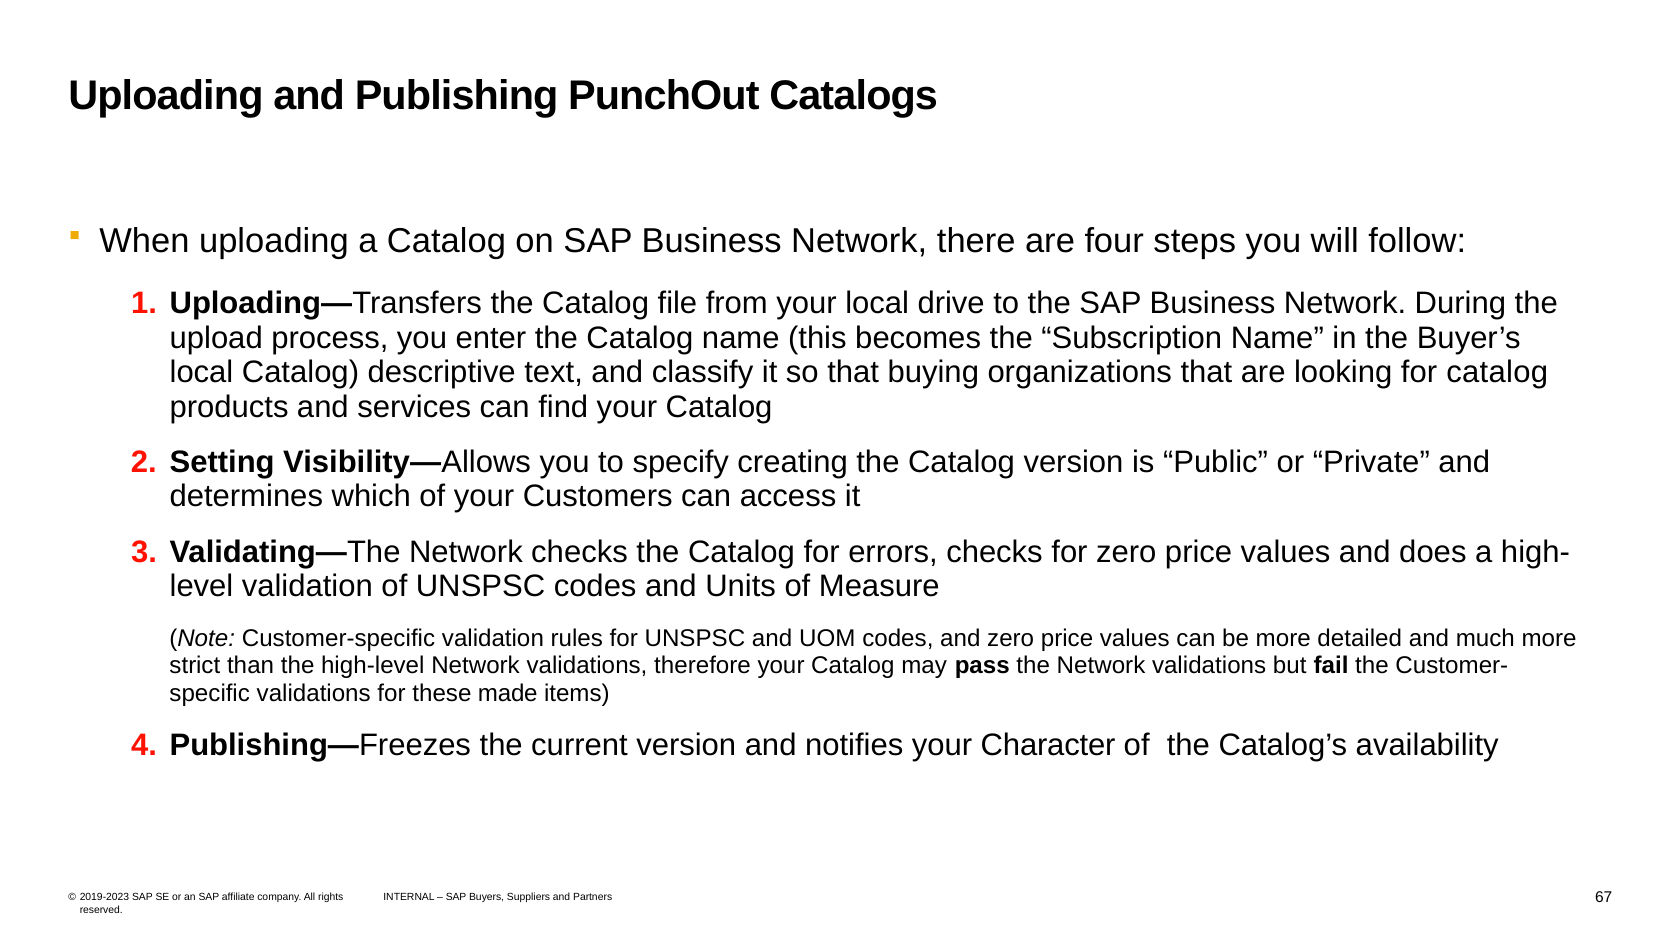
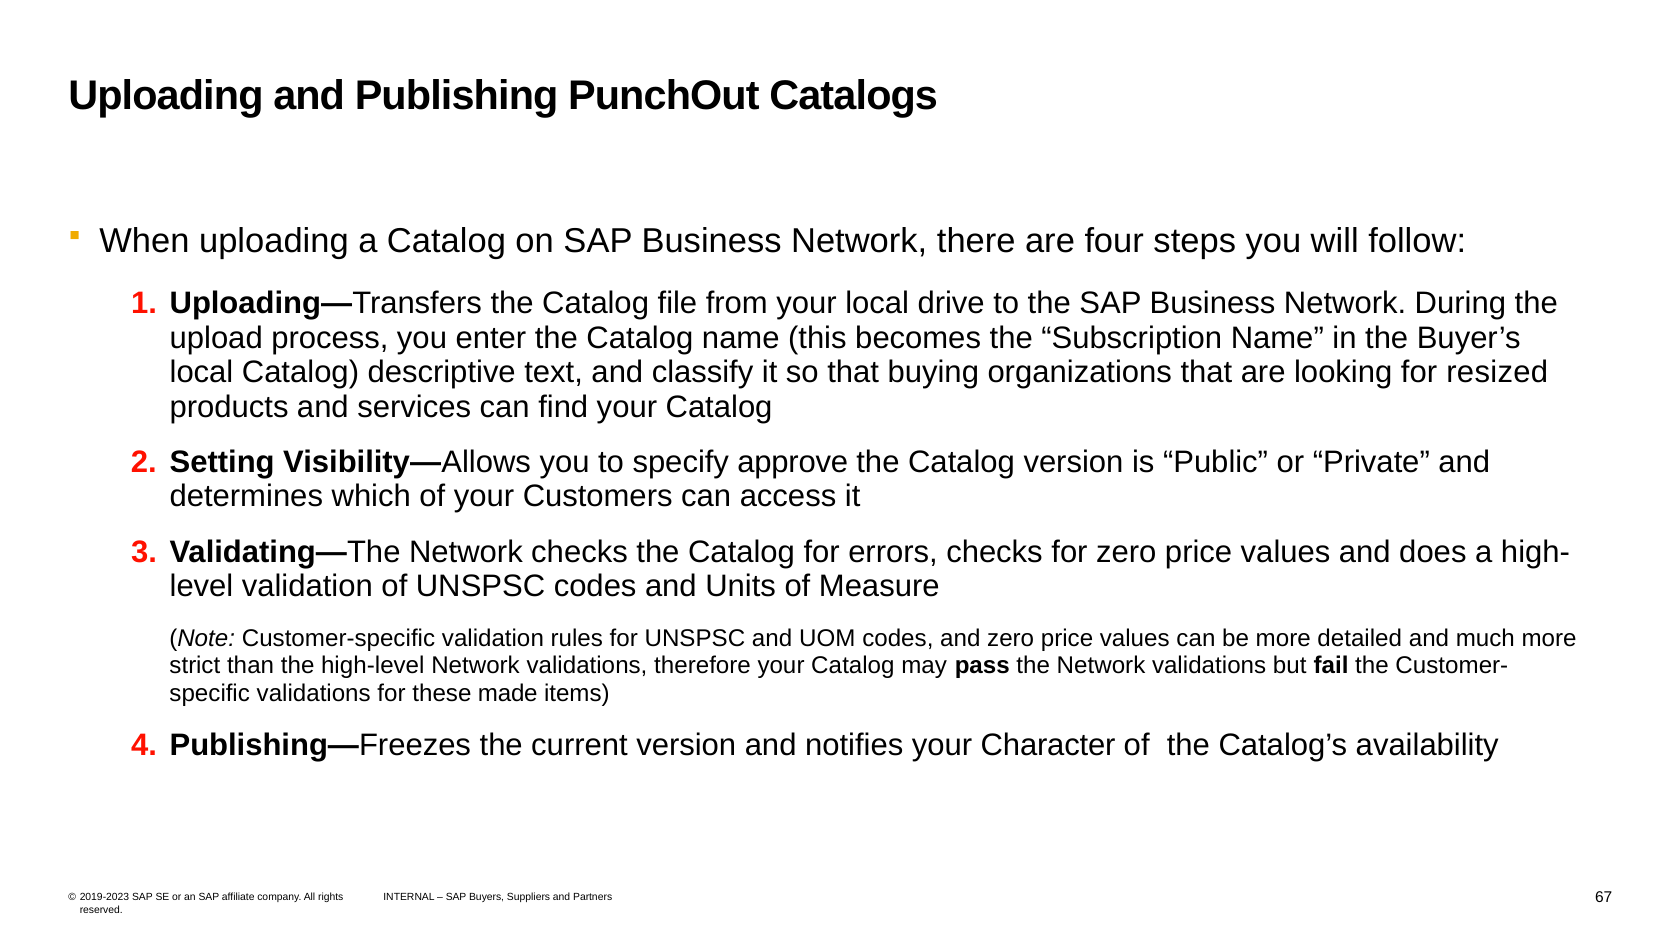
for catalog: catalog -> resized (1497, 372)
creating: creating -> approve (793, 462)
